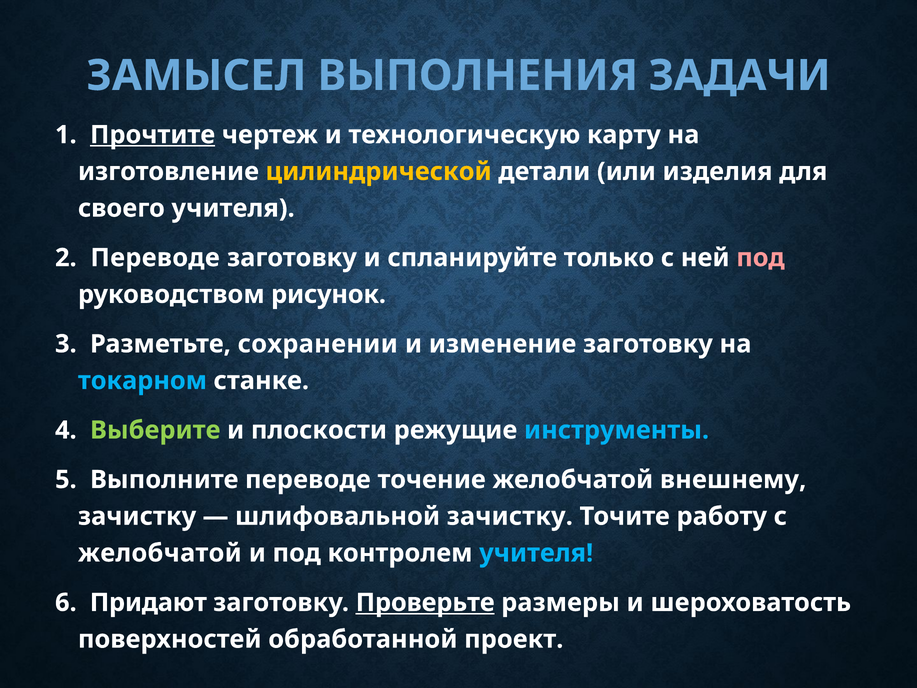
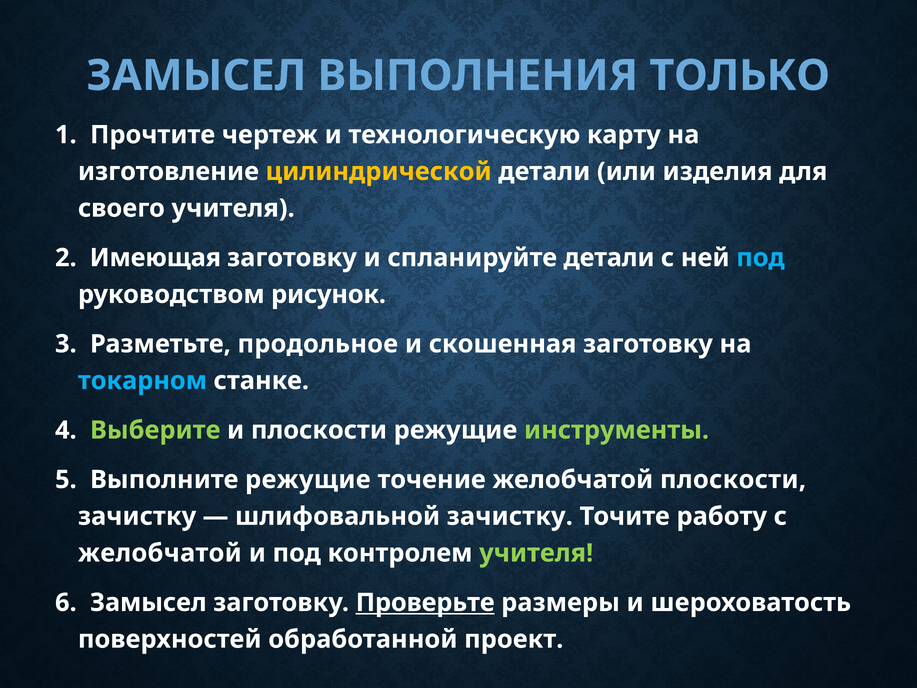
ЗАДАЧИ: ЗАДАЧИ -> ТОЛЬКО (740, 76)
Прочтите underline: present -> none (153, 135)
2 Переводе: Переводе -> Имеющая (155, 258)
спланируйте только: только -> детали (609, 258)
под colour: pink -> light blue (760, 258)
сохранении: сохранении -> продольное (318, 344)
изменение: изменение -> скошенная (503, 344)
инструменты colour: light blue -> light green (617, 430)
Выполните переводе: переводе -> режущие (308, 479)
желобчатой внешнему: внешнему -> плоскости (733, 479)
учителя colour: light blue -> light green (536, 553)
6 Придают: Придают -> Замысел (148, 602)
